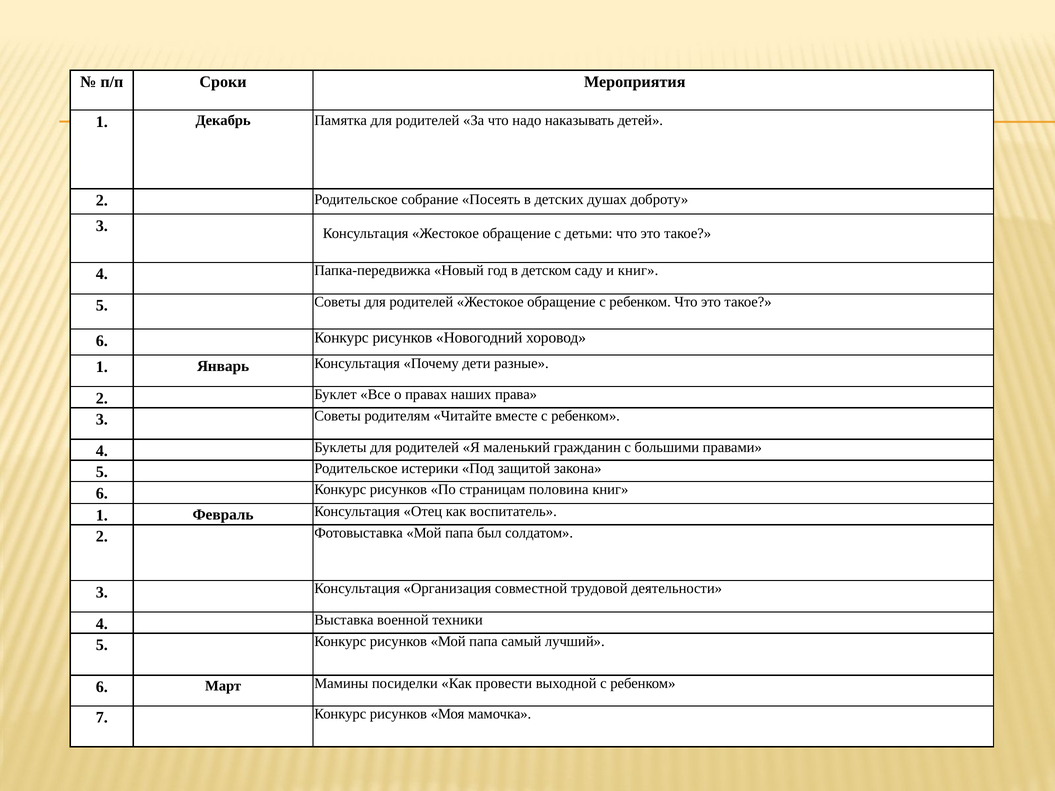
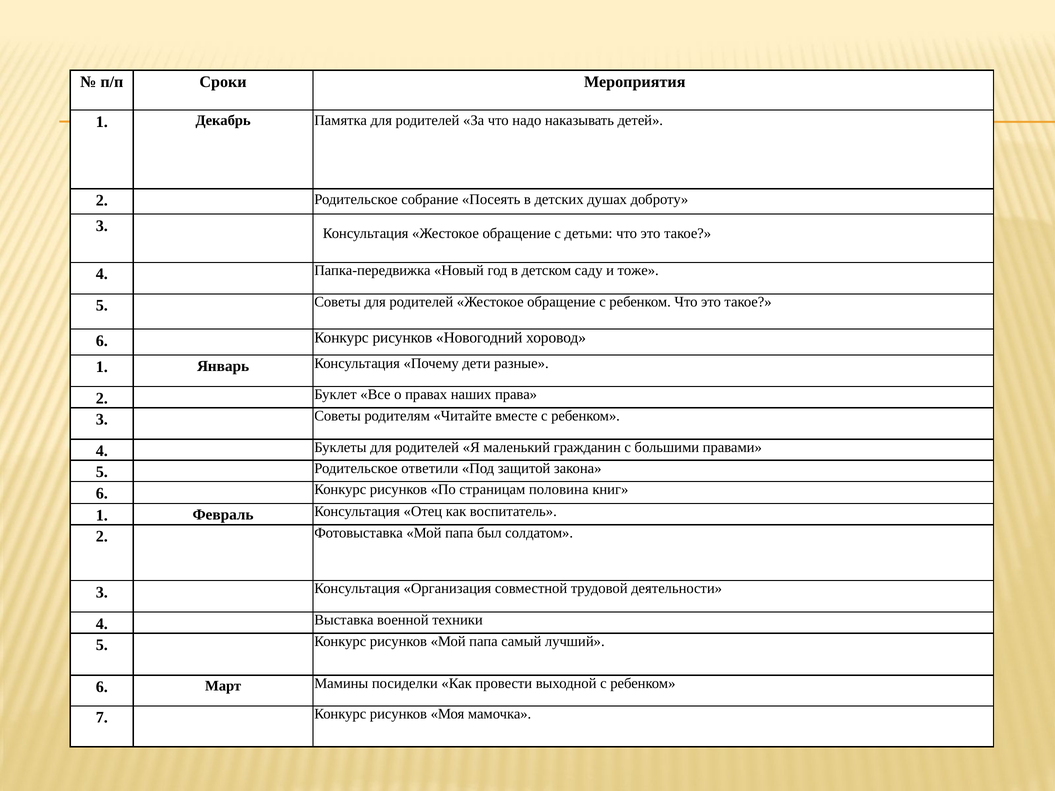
и книг: книг -> тоже (638, 271)
истерики: истерики -> ответили (430, 469)
